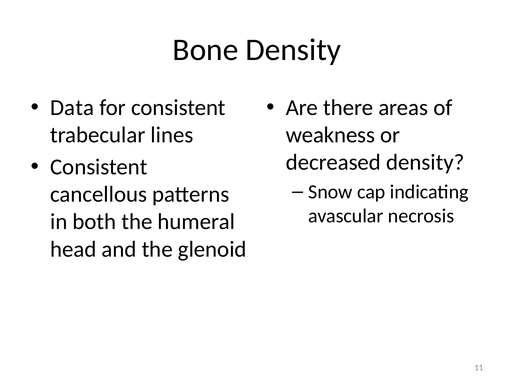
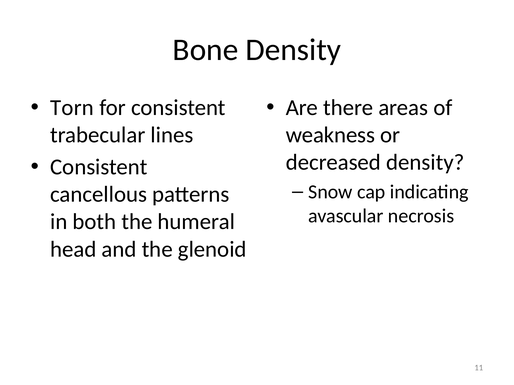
Data: Data -> Torn (72, 108)
